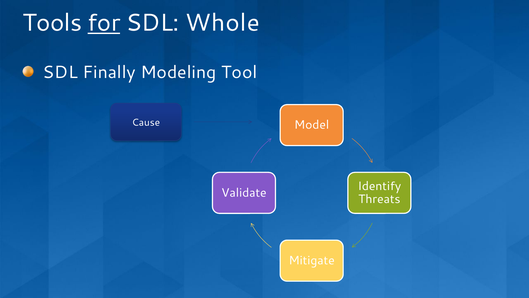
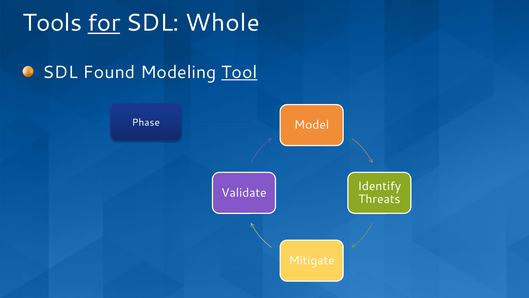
Finally: Finally -> Found (109, 72)
Tool underline: none -> present (239, 72)
Cause: Cause -> Phase (146, 122)
